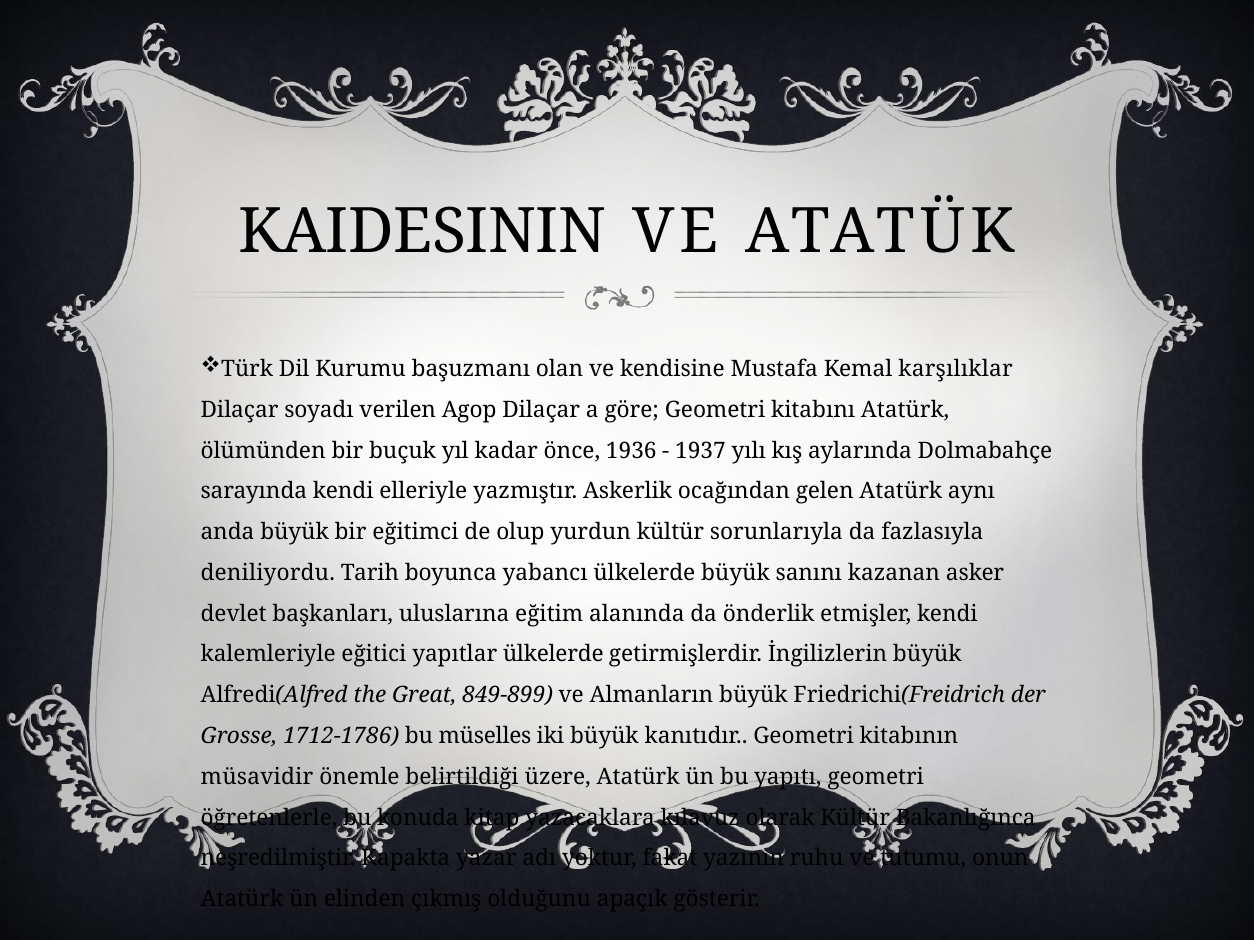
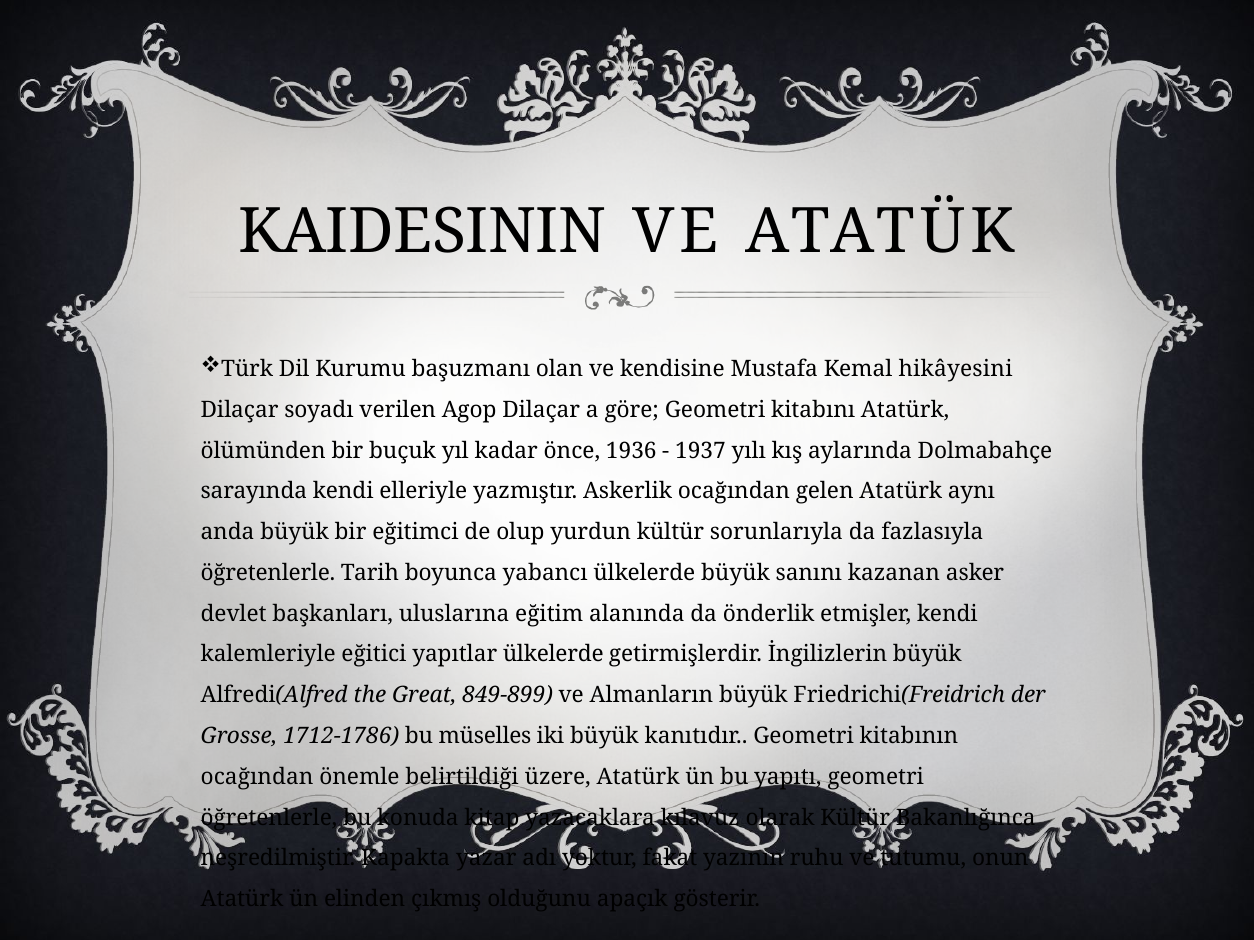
karşılıklar: karşılıklar -> hikâyesini (956, 369)
deniliyordu: deniliyordu -> öğretenlerle (268, 573)
müsavidir: müsavidir -> ocağından (257, 777)
